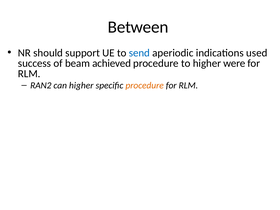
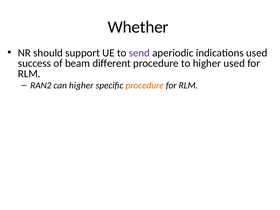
Between: Between -> Whether (138, 27)
send colour: blue -> purple (139, 53)
achieved: achieved -> different (112, 63)
higher were: were -> used (234, 63)
